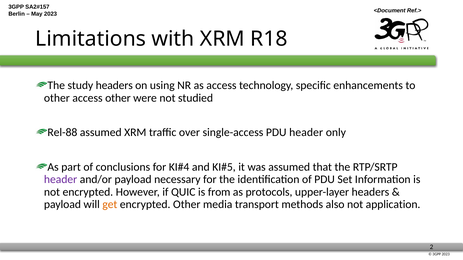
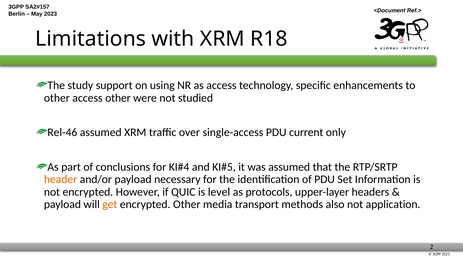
study headers: headers -> support (114, 86)
Rel-88: Rel-88 -> Rel-46 (62, 133)
PDU header: header -> current (306, 133)
header colour: purple -> orange (61, 180)
from: from -> level (219, 192)
